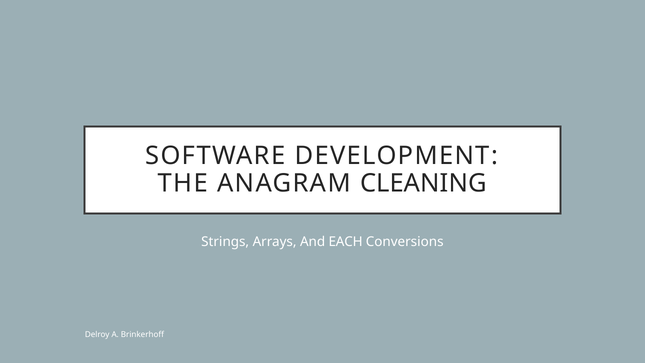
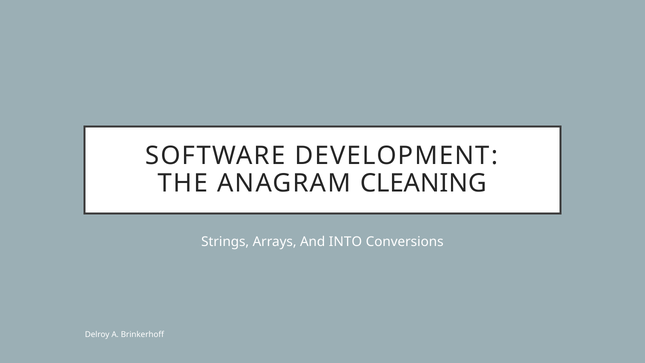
EACH: EACH -> INTO (345, 242)
